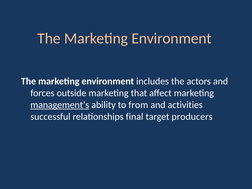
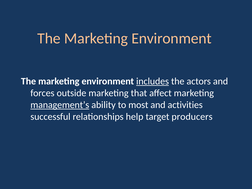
includes underline: none -> present (153, 81)
from: from -> most (138, 105)
final: final -> help (135, 117)
